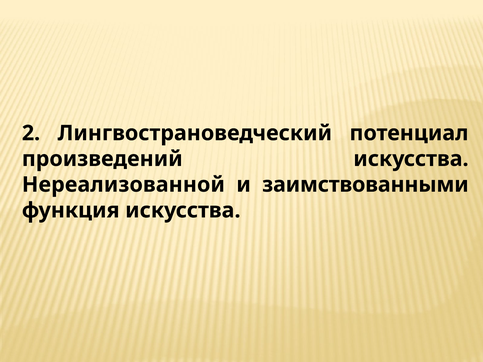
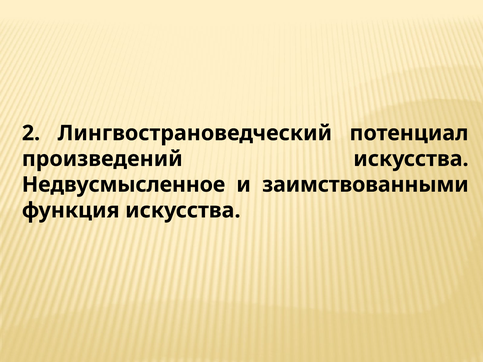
Нереализованной: Нереализованной -> Недвусмысленное (124, 185)
